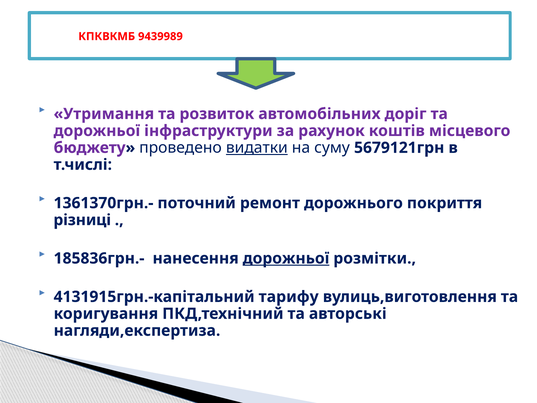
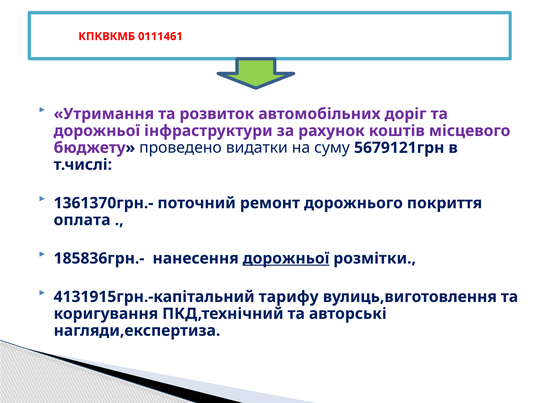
9439989: 9439989 -> 0111461 (160, 36)
видатки underline: present -> none (257, 148)
різниці: різниці -> оплата (82, 220)
